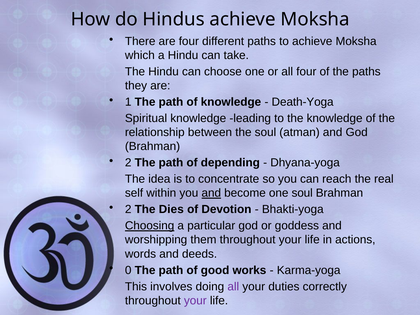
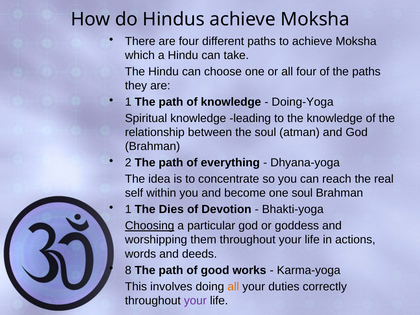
Death-Yoga: Death-Yoga -> Doing-Yoga (303, 102)
depending: depending -> everything (230, 163)
and underline: present -> none (211, 193)
2: 2 -> 1 (128, 209)
0: 0 -> 8 (128, 270)
all colour: purple -> orange (233, 286)
